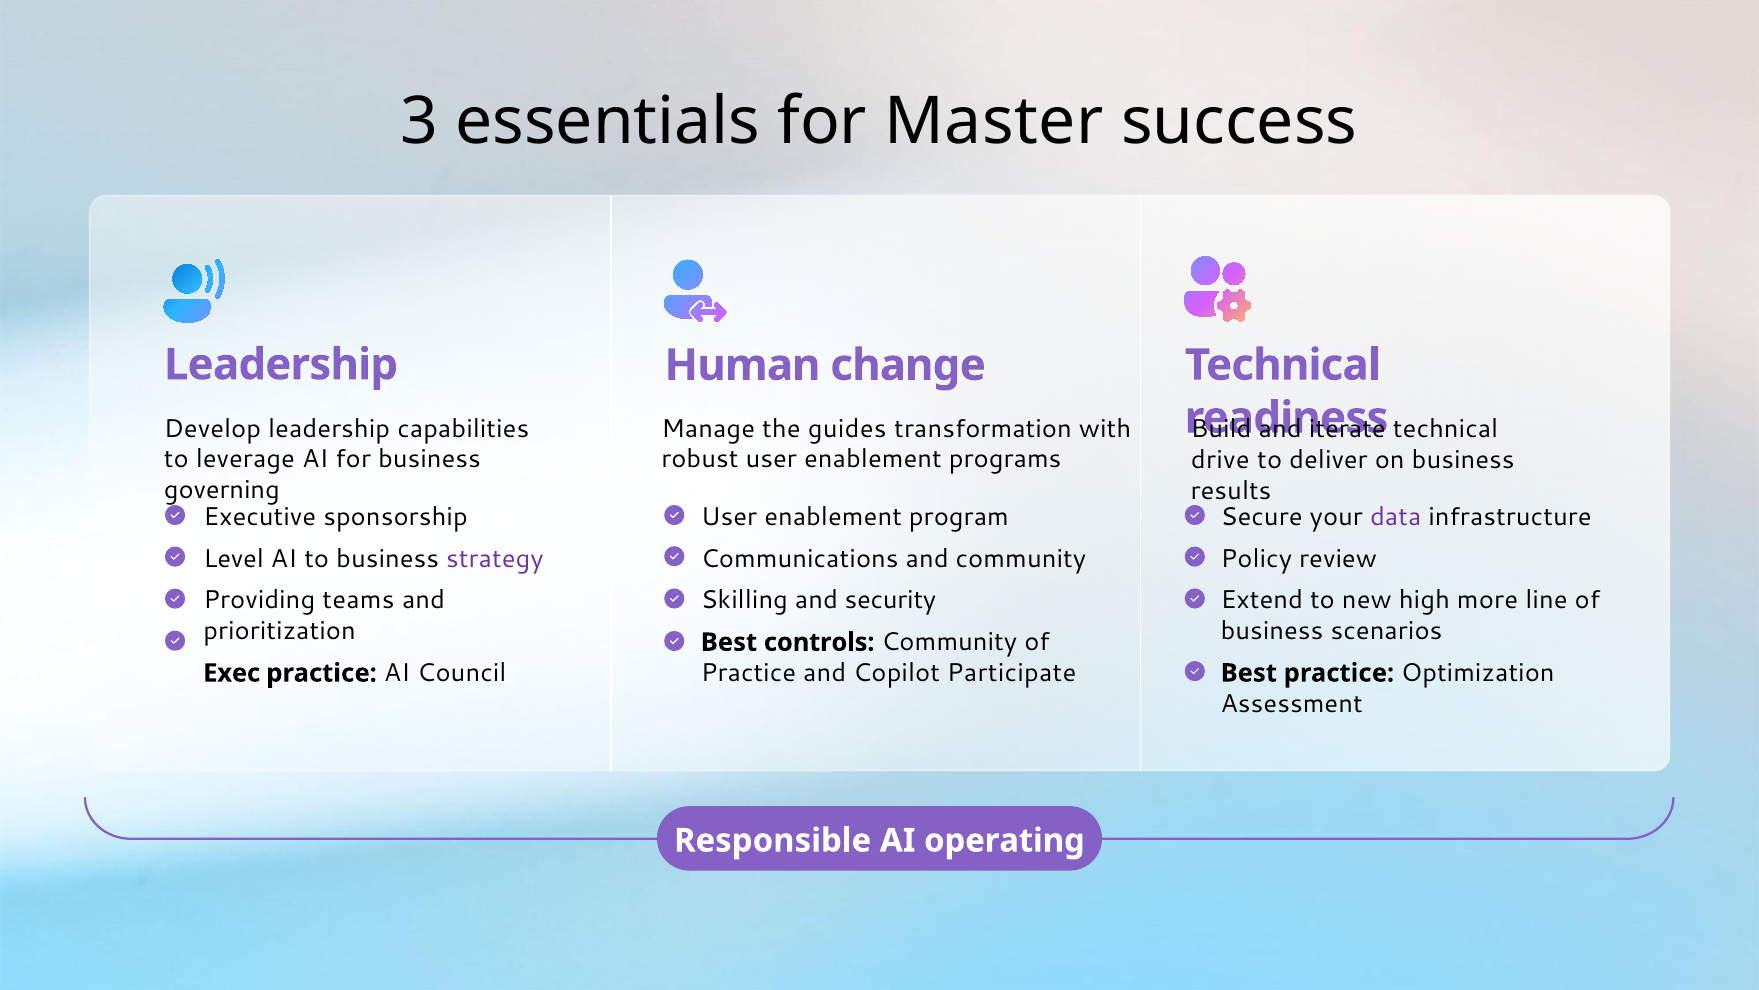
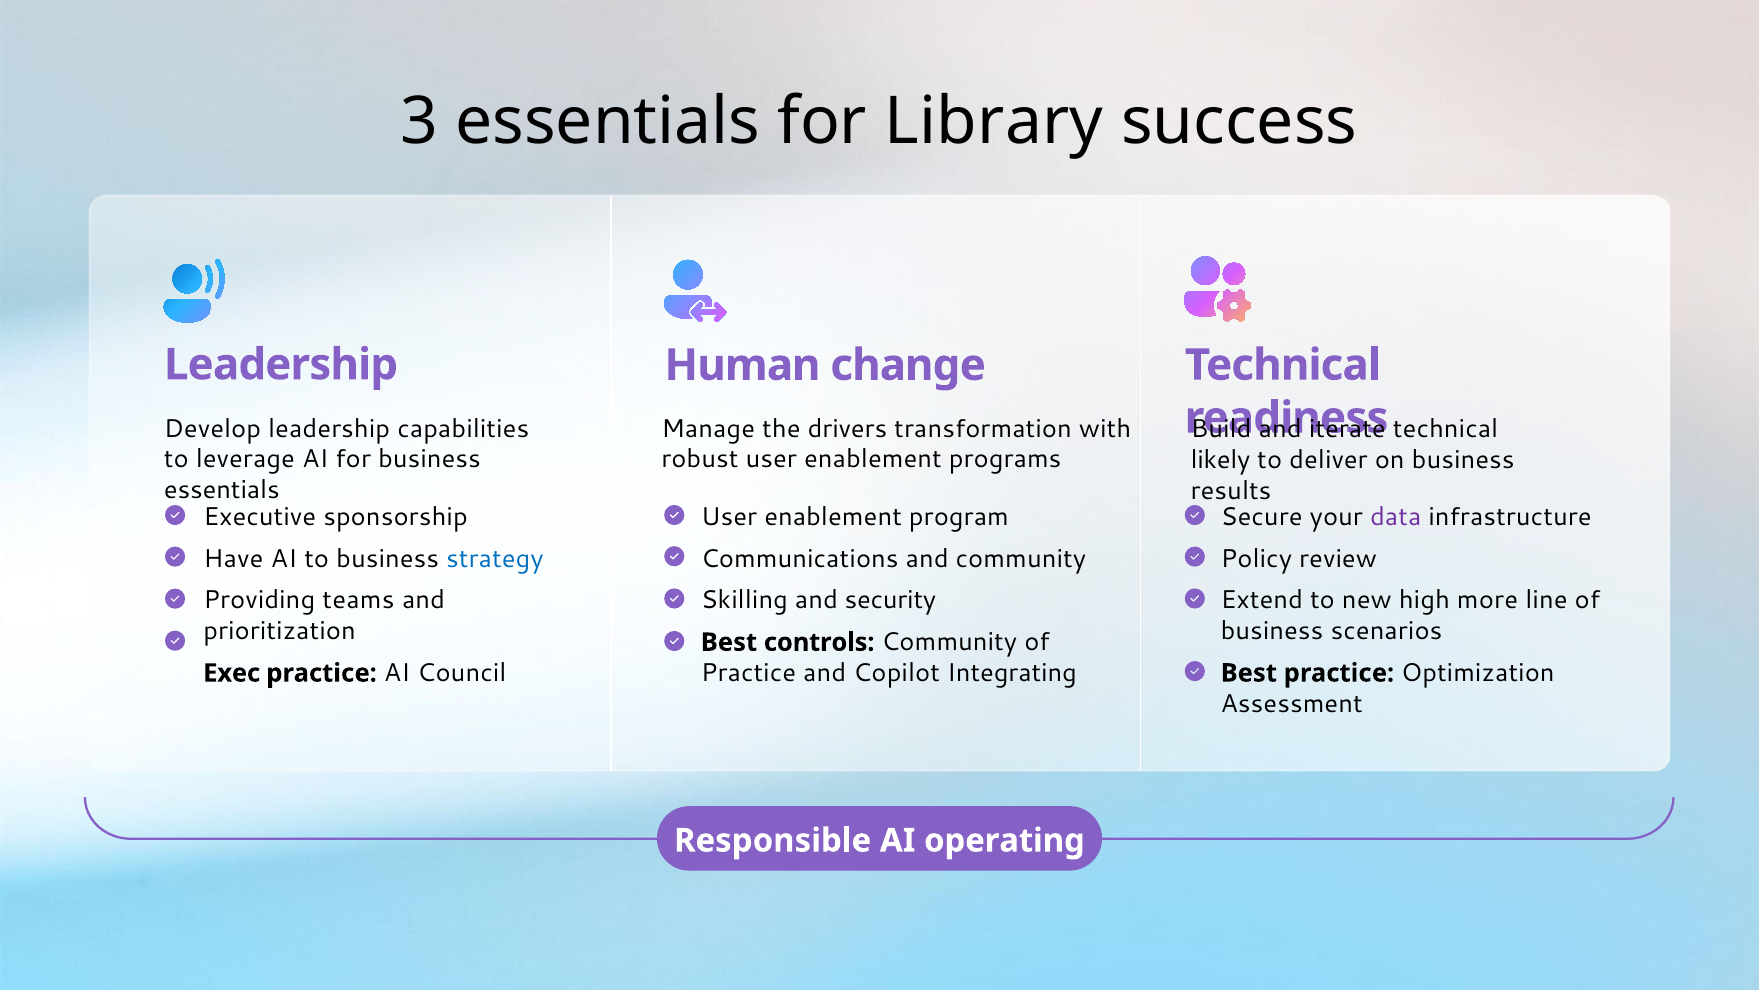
Master: Master -> Library (994, 122)
guides: guides -> drivers (847, 428)
drive: drive -> likely (1221, 460)
governing: governing -> essentials (222, 490)
Level: Level -> Have (233, 558)
strategy colour: purple -> blue (495, 558)
Participate: Participate -> Integrating (1012, 673)
